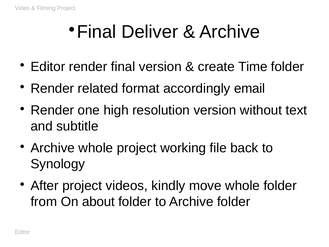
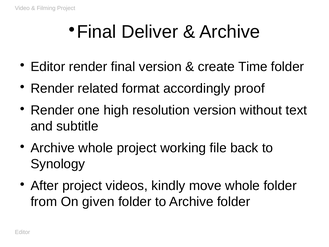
email: email -> proof (249, 88)
about: about -> given (98, 202)
